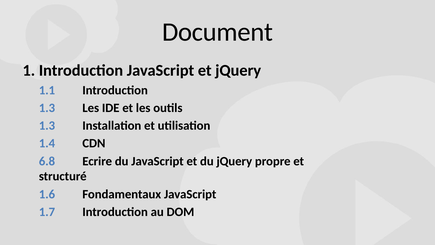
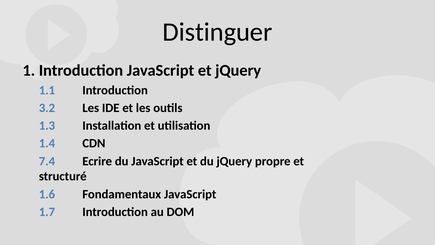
Document: Document -> Distinguer (217, 32)
1.3: 1.3 -> 3.2 (47, 108)
6.8: 6.8 -> 7.4 (47, 161)
